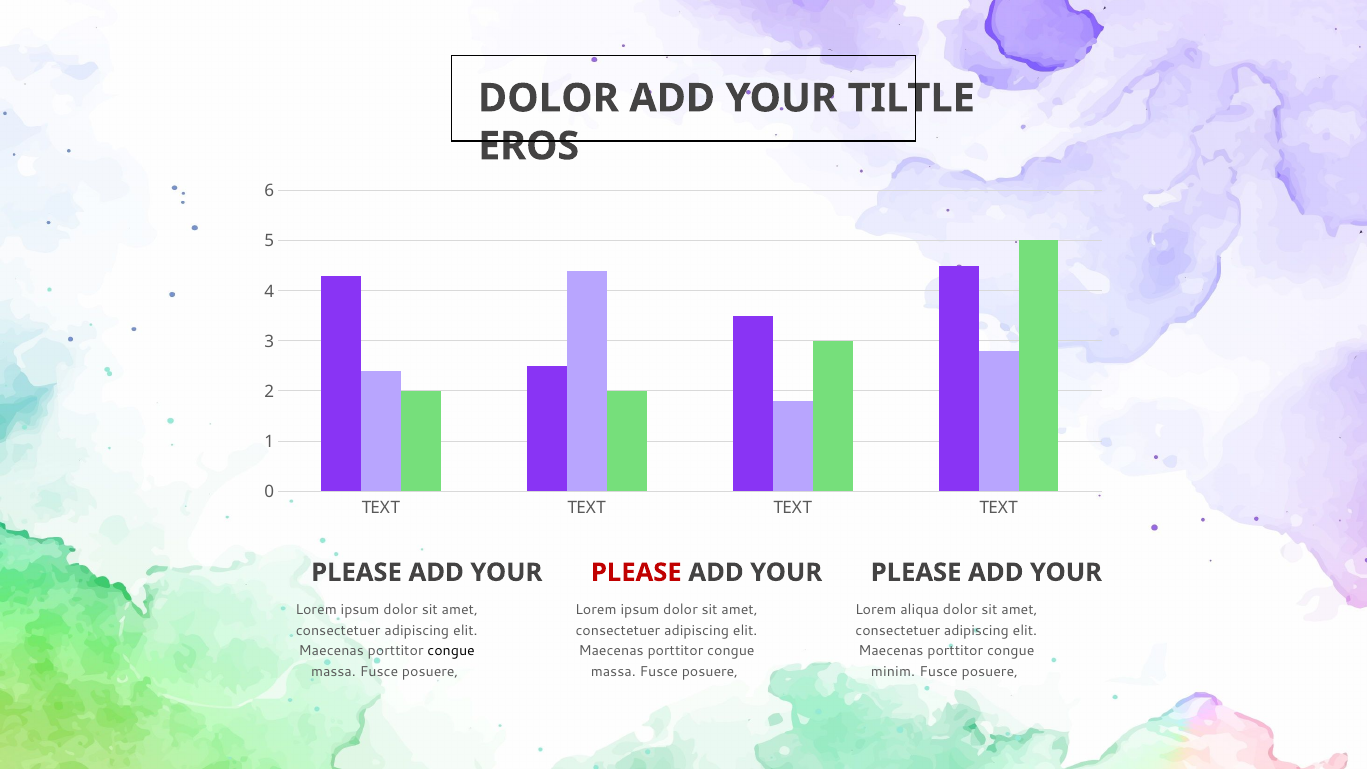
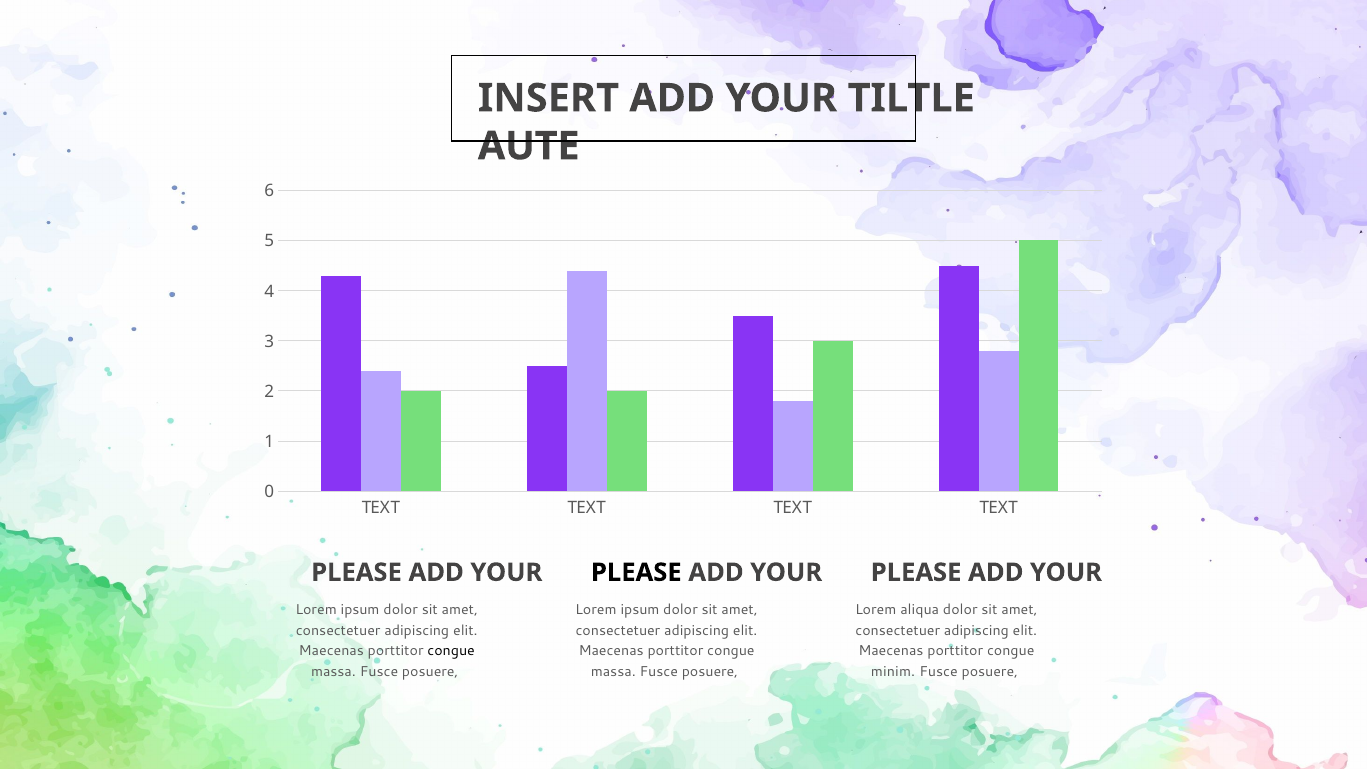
DOLOR: DOLOR -> INSERT (549, 98)
EROS: EROS -> AUTE (529, 146)
PLEASE colour: red -> black (636, 572)
